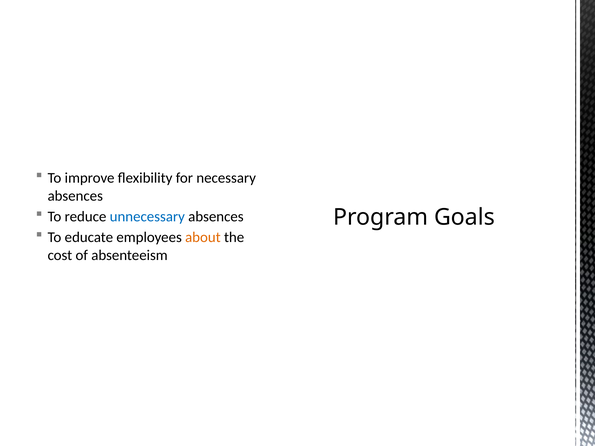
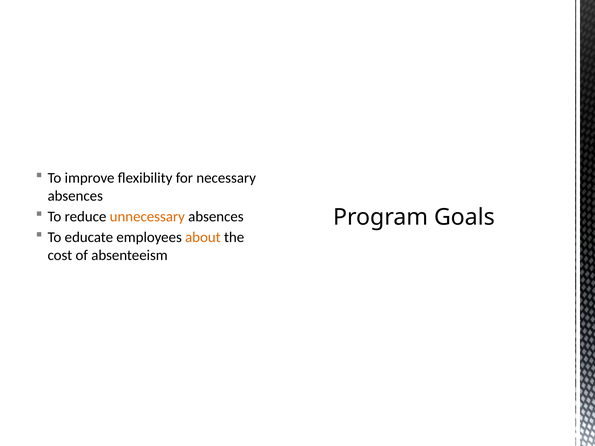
unnecessary colour: blue -> orange (147, 217)
